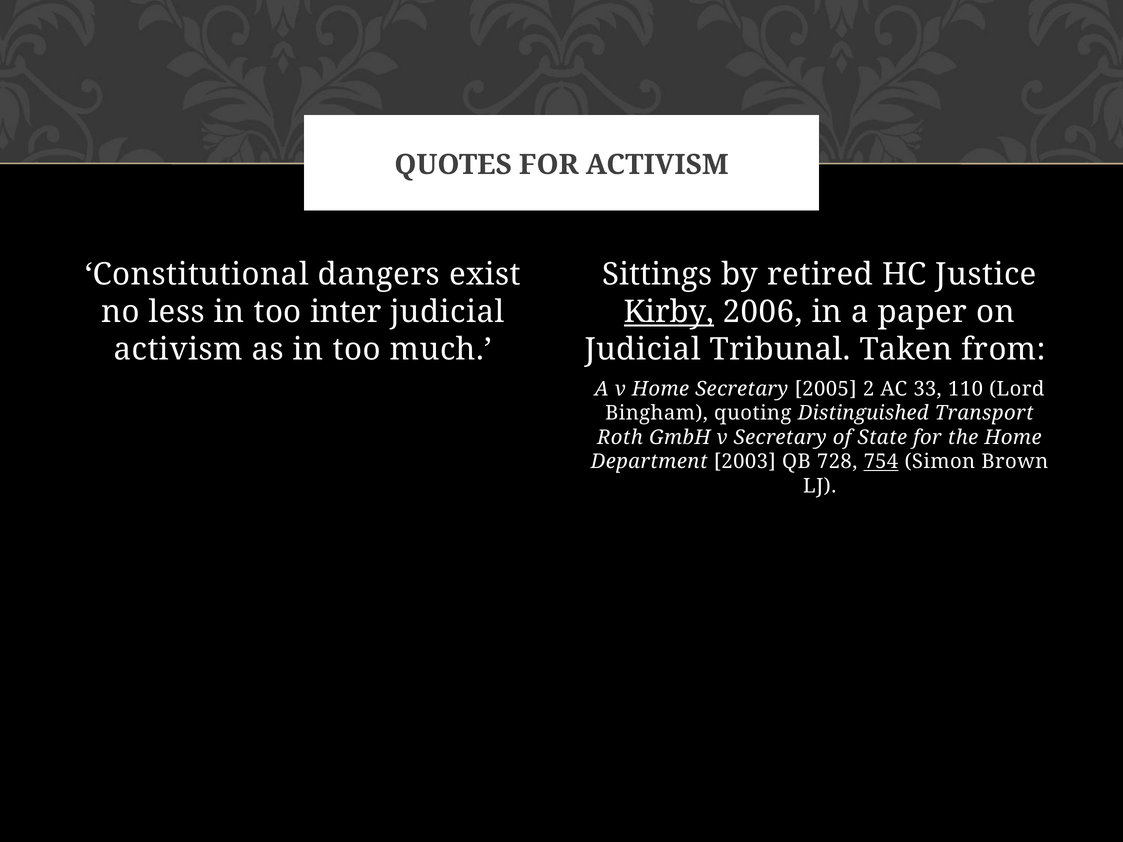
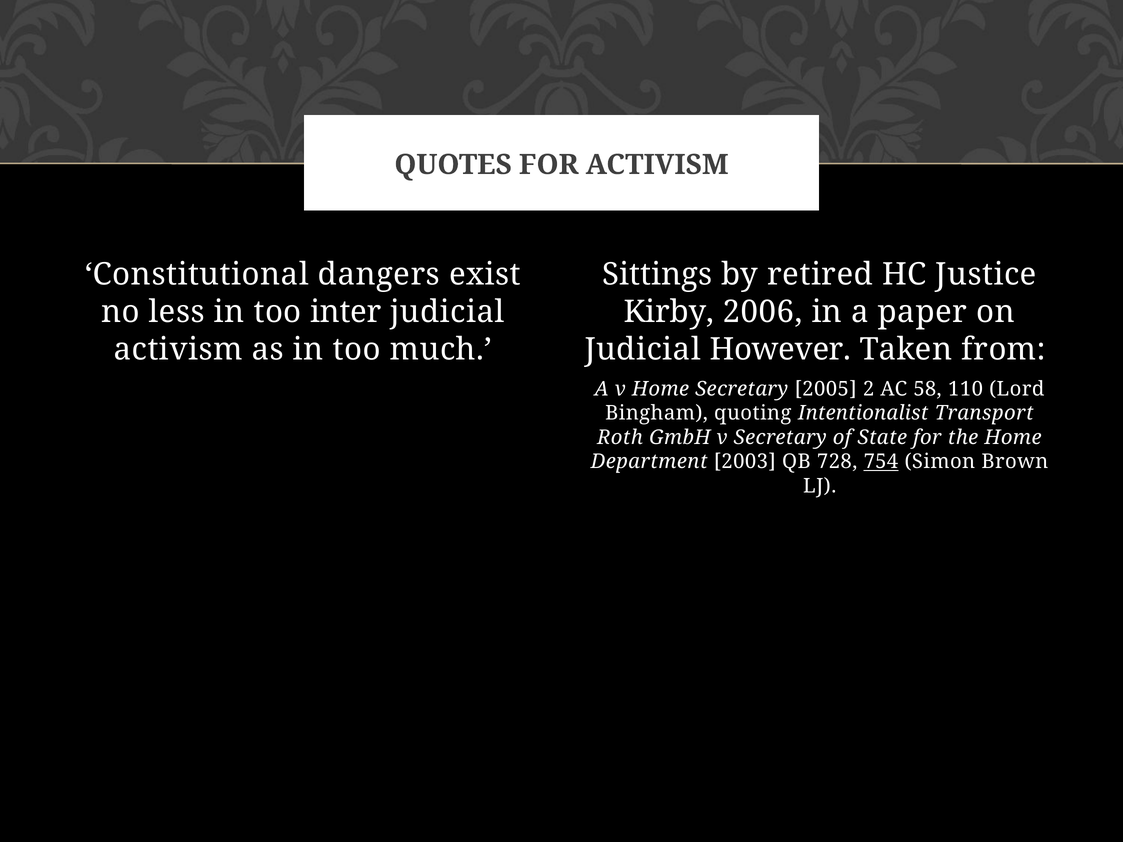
Kirby underline: present -> none (669, 312)
Tribunal: Tribunal -> However (780, 350)
33: 33 -> 58 (928, 389)
Distinguished: Distinguished -> Intentionalist (863, 413)
